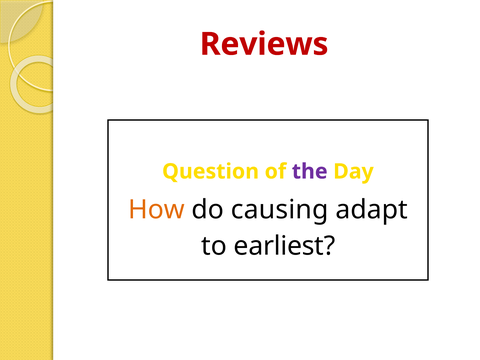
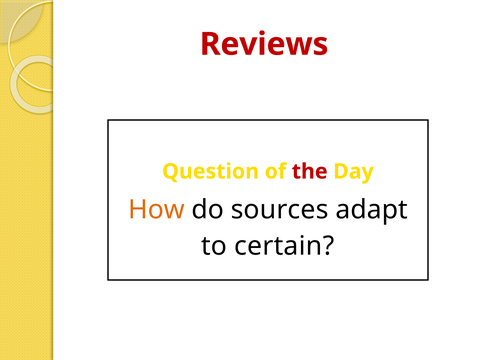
the colour: purple -> red (310, 171)
causing: causing -> sources (280, 210)
earliest: earliest -> certain (284, 246)
